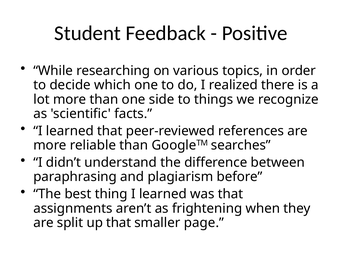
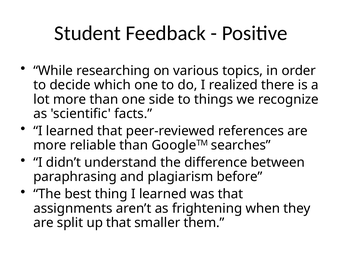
page: page -> them (204, 222)
